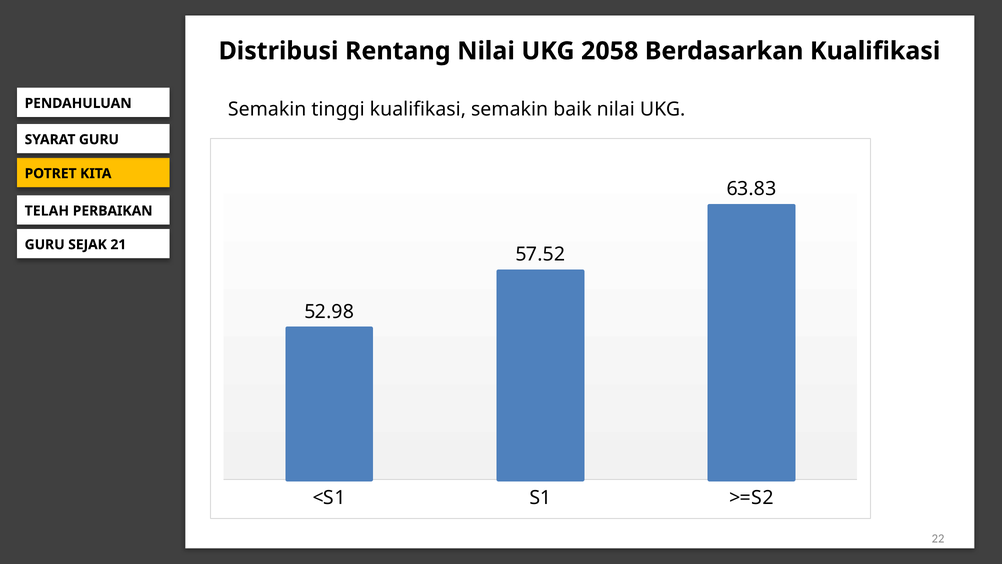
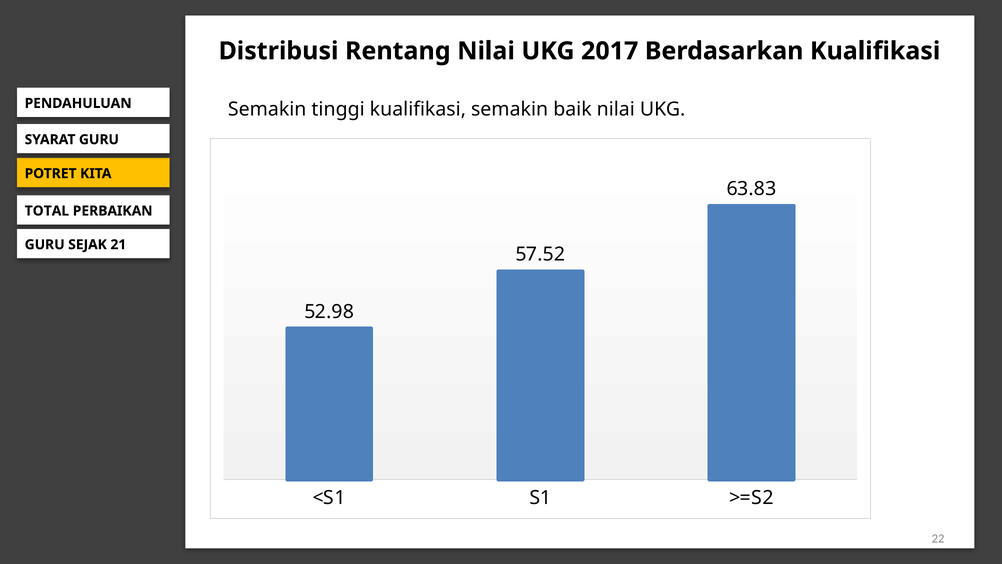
2058: 2058 -> 2017 (610, 51)
TELAH: TELAH -> TOTAL (47, 211)
